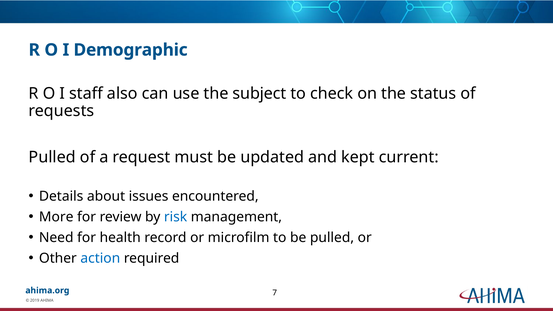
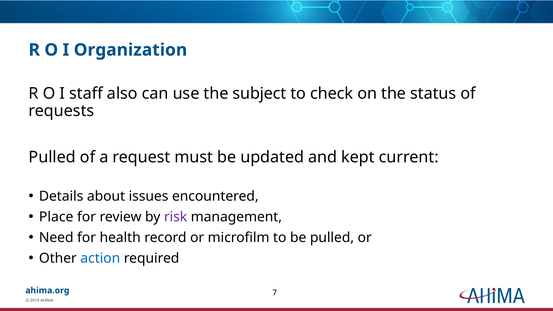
Demographic: Demographic -> Organization (130, 50)
More: More -> Place (56, 217)
risk colour: blue -> purple (176, 217)
